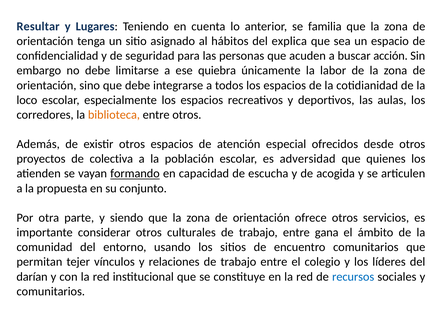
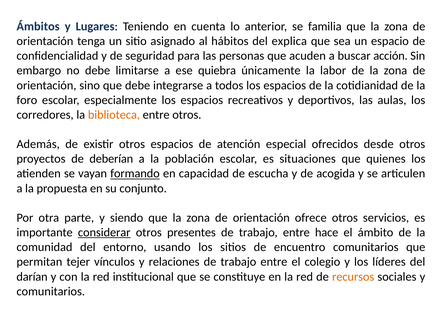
Resultar: Resultar -> Ámbitos (38, 26)
loco: loco -> foro (27, 100)
colectiva: colectiva -> deberían (111, 159)
adversidad: adversidad -> situaciones (308, 159)
considerar underline: none -> present (104, 233)
culturales: culturales -> presentes (191, 233)
gana: gana -> hace (327, 233)
recursos colour: blue -> orange (353, 277)
